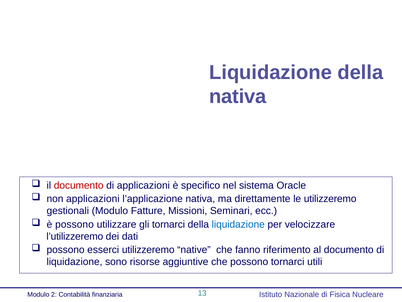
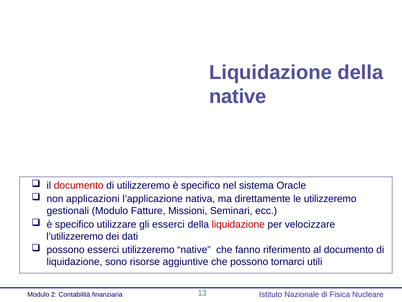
nativa: nativa -> native (238, 96)
di applicazioni: applicazioni -> utilizzeremo (143, 185)
possono: possono -> specifico (75, 224)
gli tornarci: tornarci -> esserci (168, 224)
liquidazione colour: blue -> red (238, 224)
